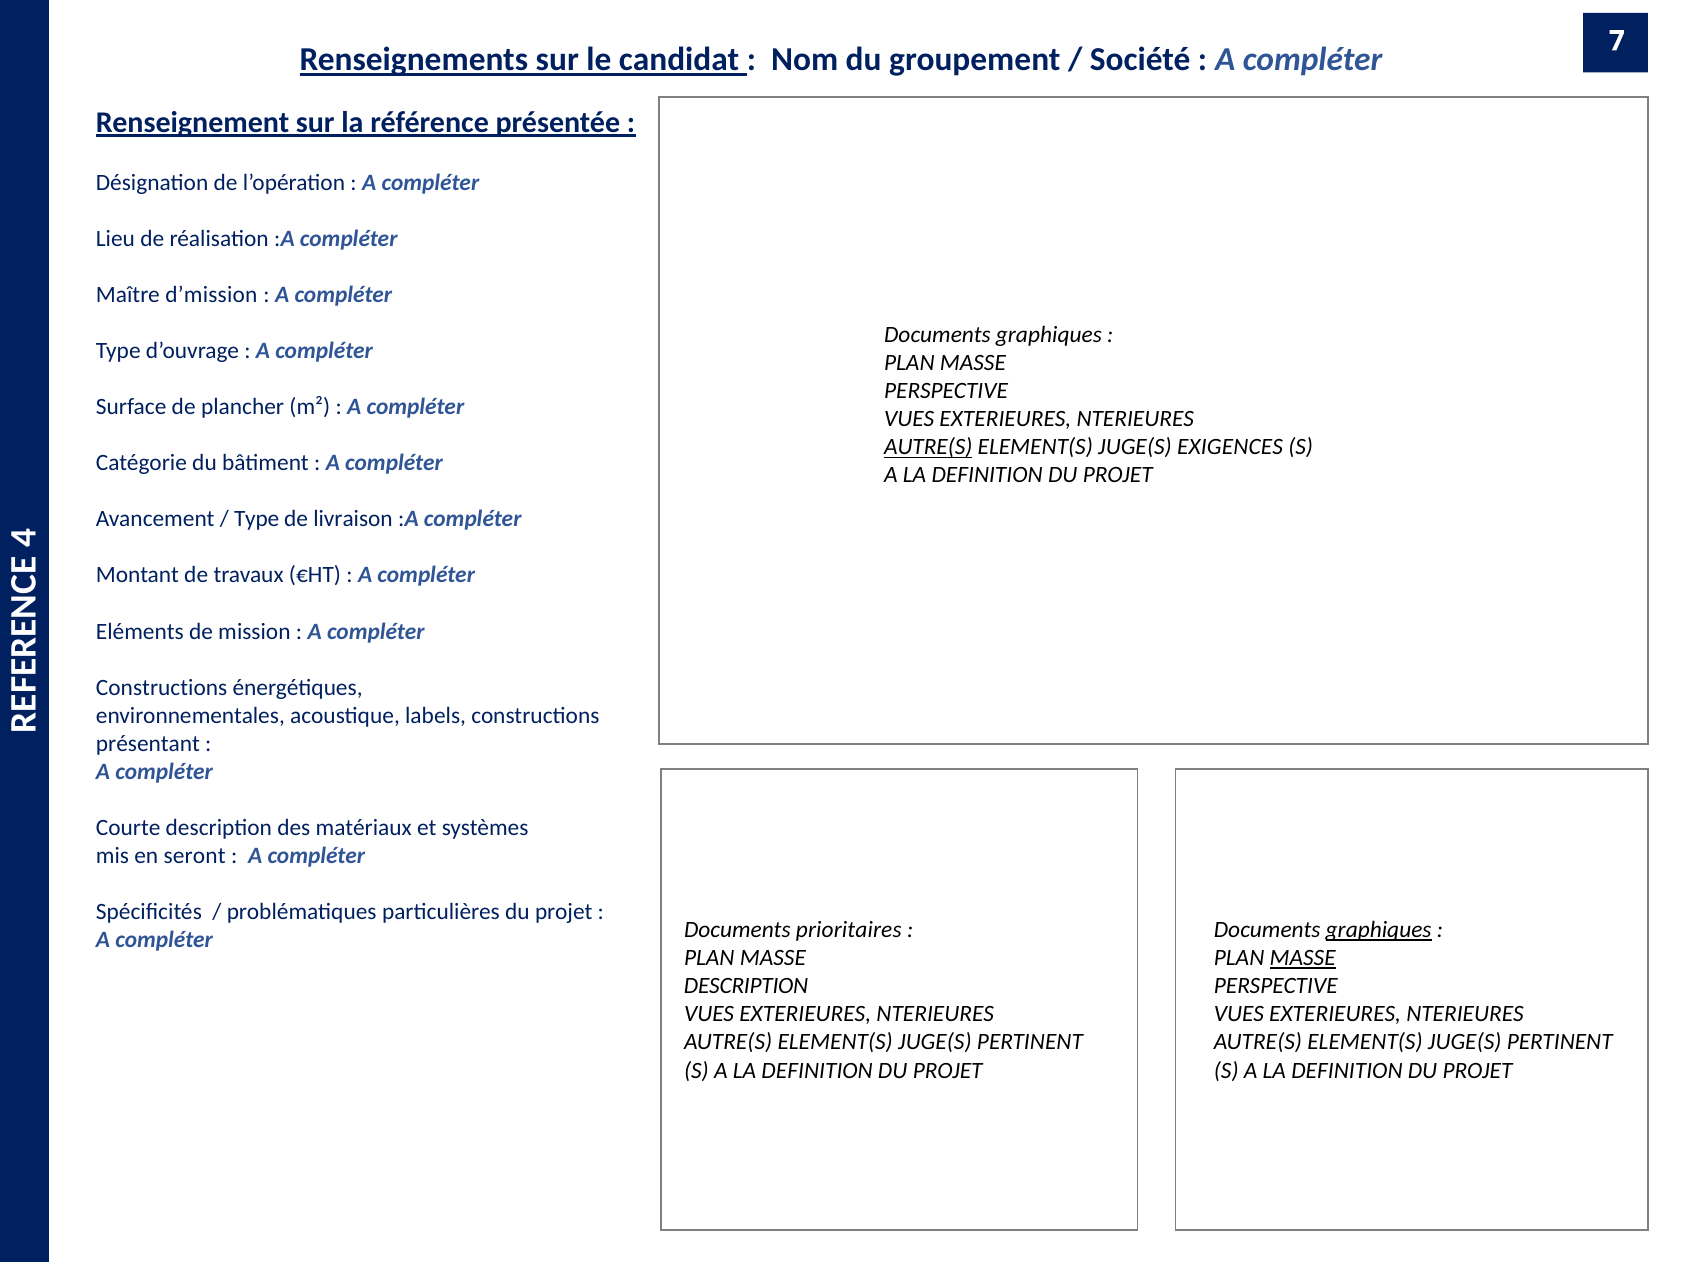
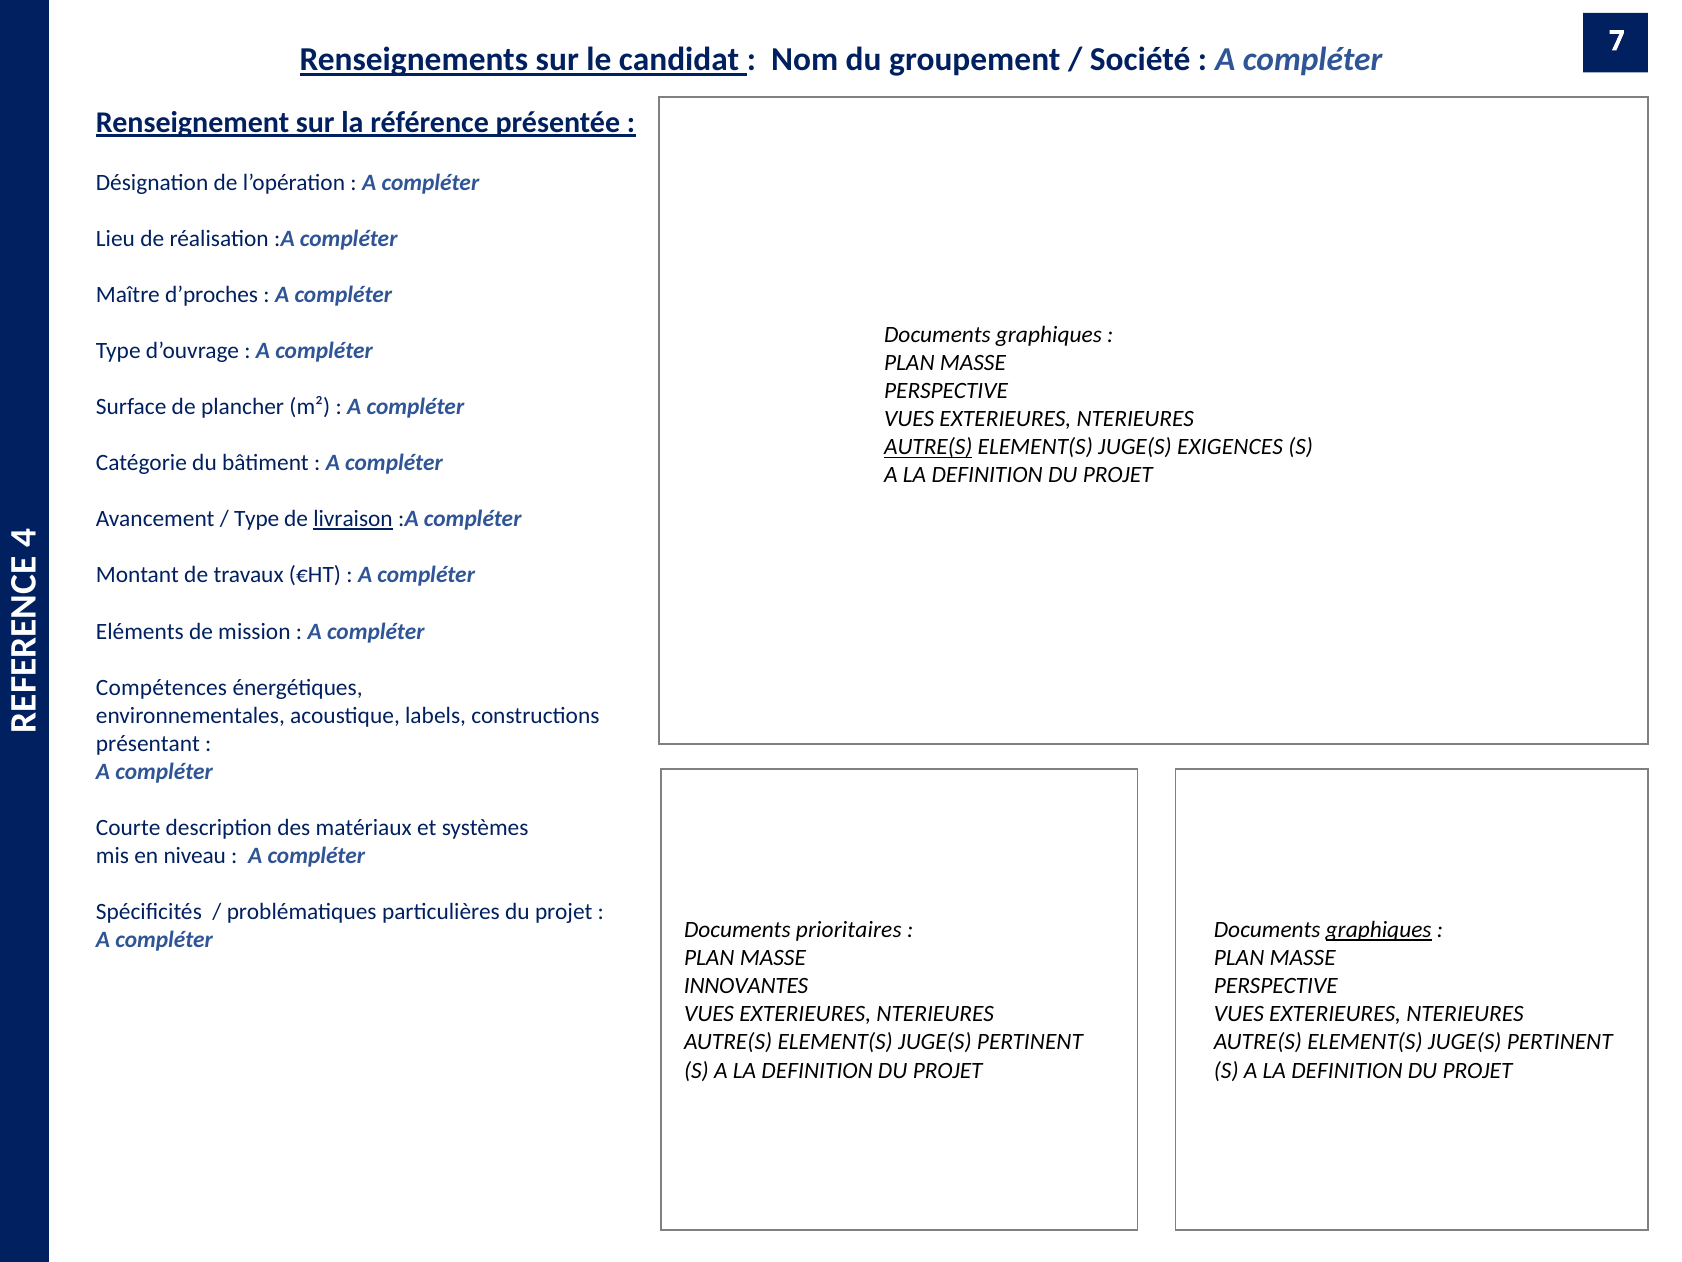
d’mission: d’mission -> d’proches (212, 295)
livraison underline: none -> present (353, 519)
Constructions: Constructions -> Compétences (162, 687)
seront: seront -> niveau (195, 856)
MASSE underline: present -> none (1303, 958)
DESCRIPTION: DESCRIPTION -> INNOVANTES (746, 986)
